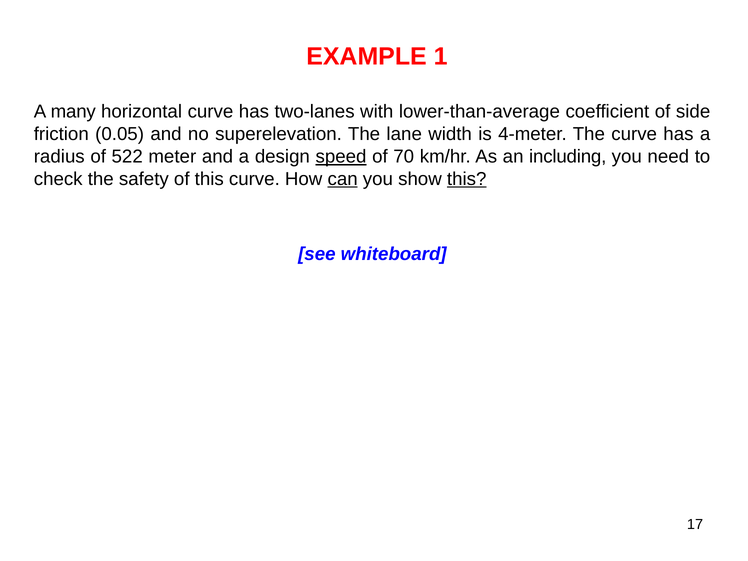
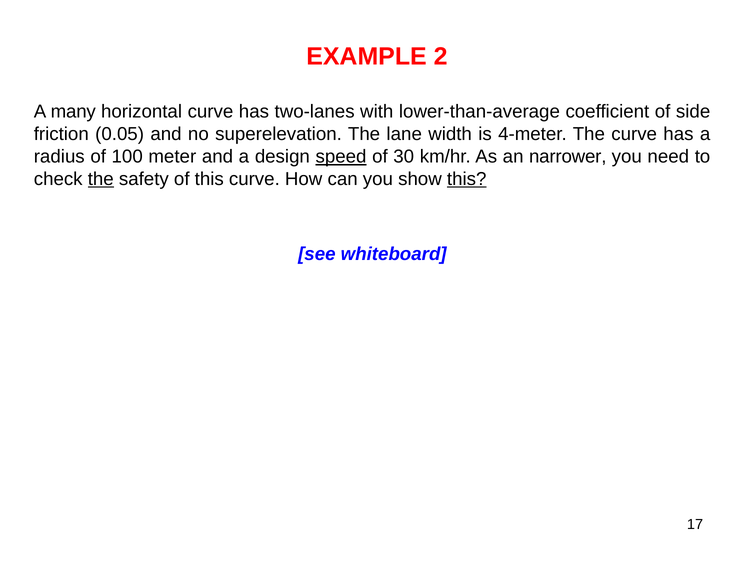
1: 1 -> 2 (441, 56)
522: 522 -> 100 (127, 157)
70: 70 -> 30 (404, 157)
including: including -> narrower (568, 157)
the underline: none -> present (101, 179)
can underline: present -> none (343, 179)
